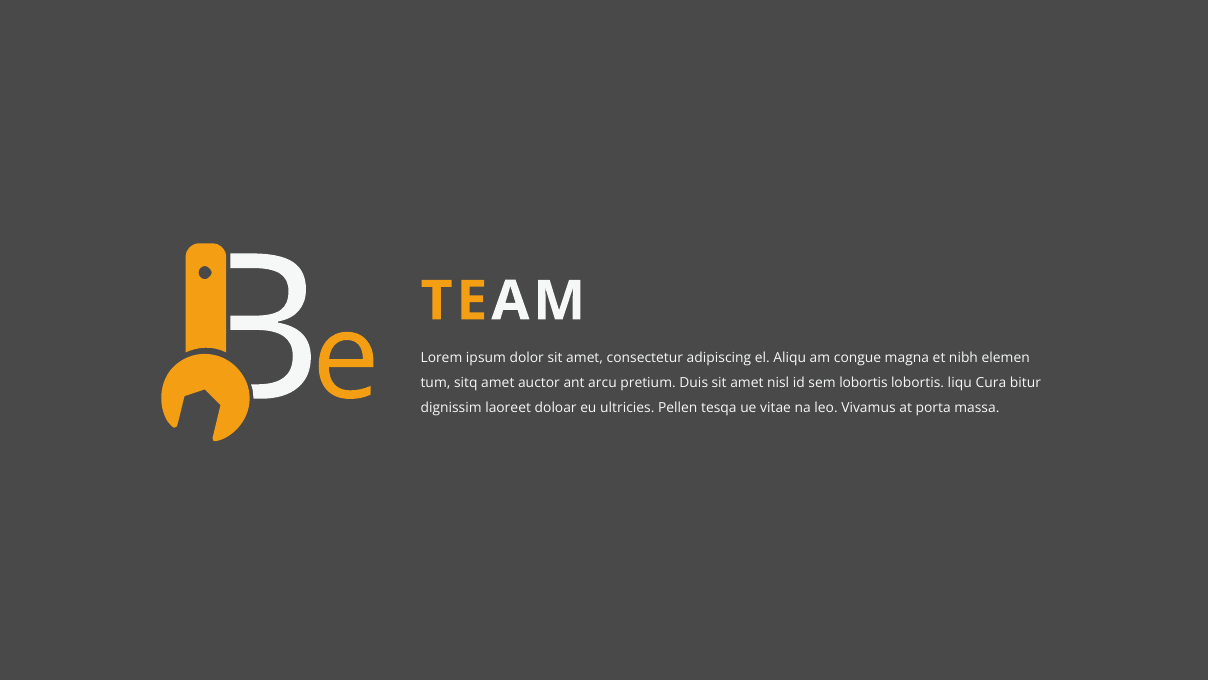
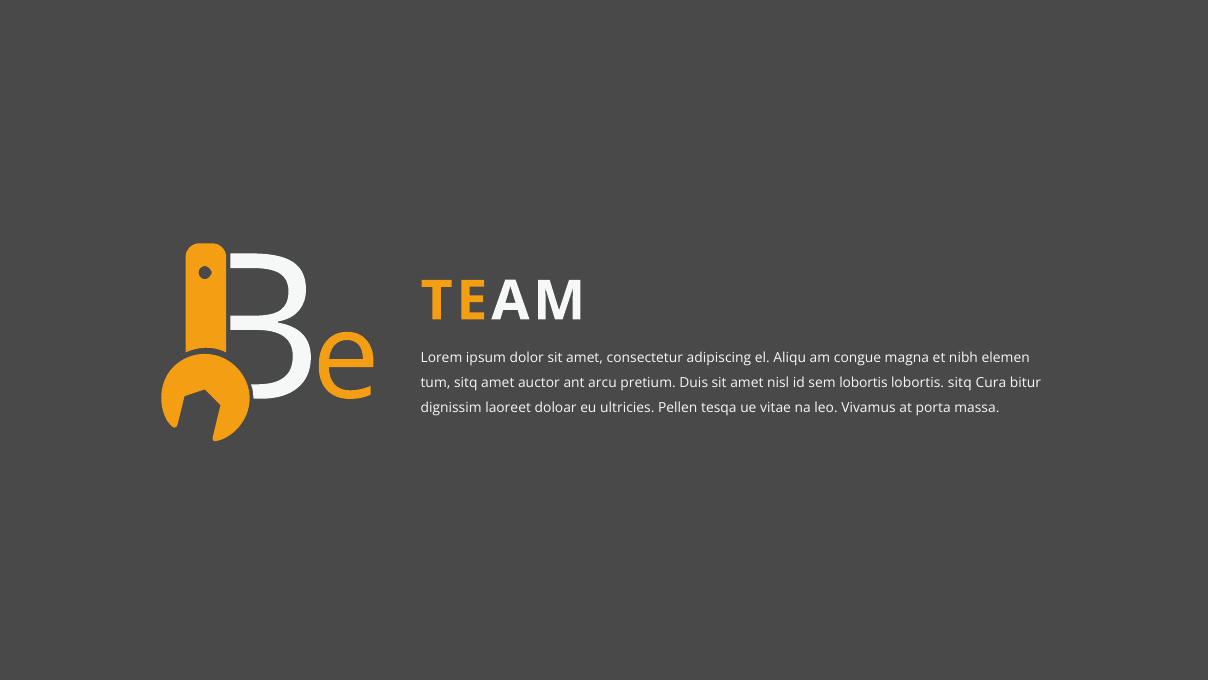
lobortis liqu: liqu -> sitq (960, 383)
